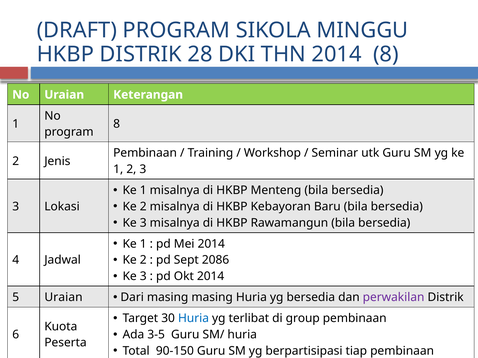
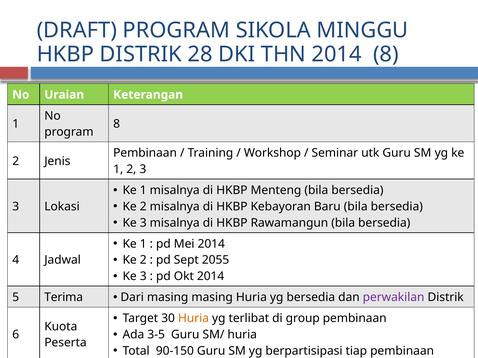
2086: 2086 -> 2055 (216, 260)
5 Uraian: Uraian -> Terima (64, 298)
Huria colour: blue -> orange (193, 319)
